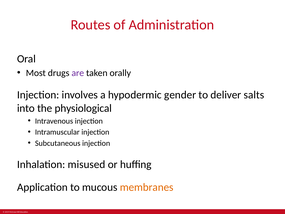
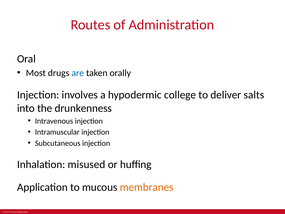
are colour: purple -> blue (78, 73)
gender: gender -> college (180, 95)
physiological: physiological -> drunkenness (83, 108)
